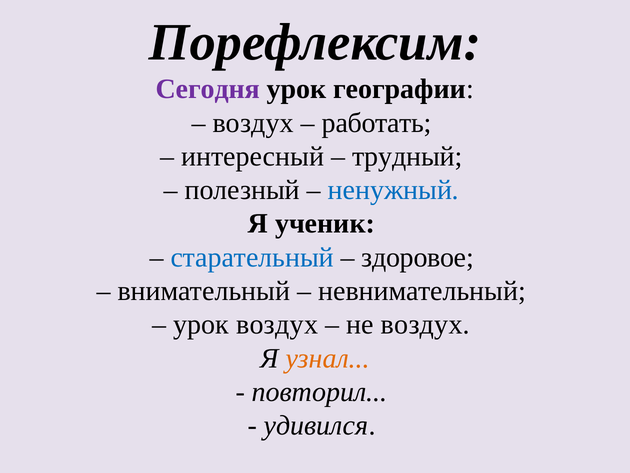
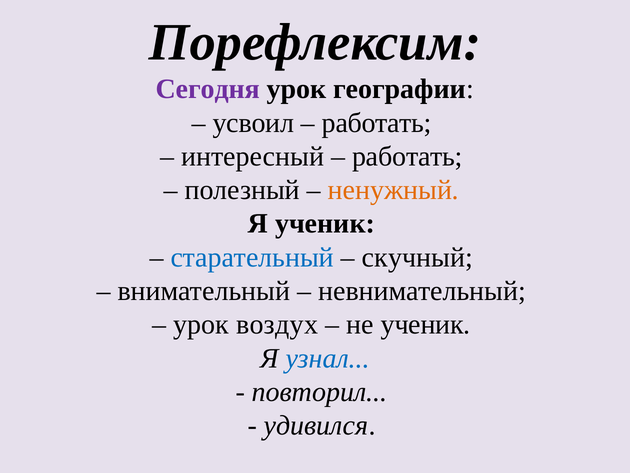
воздух: воздух -> усвоил (253, 123)
трудный: трудный -> работать (407, 156)
ненужный colour: blue -> orange (393, 190)
здоровое: здоровое -> скучный (417, 257)
не воздух: воздух -> ученик (426, 324)
узнал colour: orange -> blue (328, 358)
